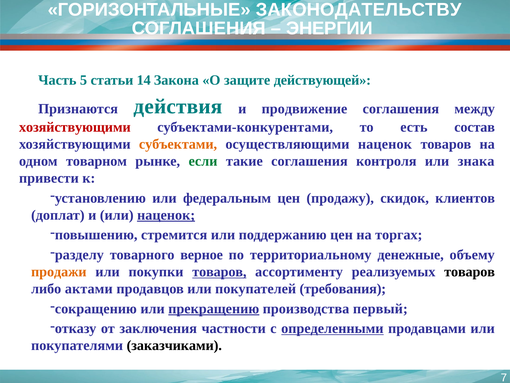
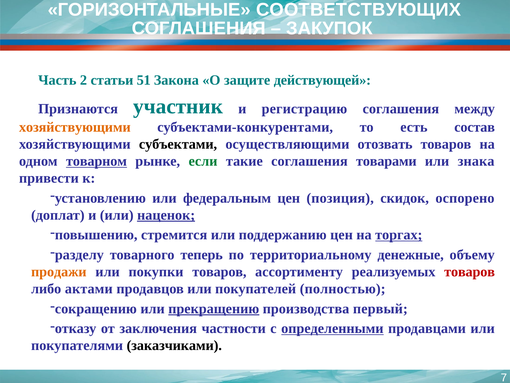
ЗАКОНОДАТЕЛЬСТВУ: ЗАКОНОДАТЕЛЬСТВУ -> СООТВЕТСТВУЮЩИХ (359, 10)
ЭНЕРГИИ: ЭНЕРГИИ -> ЗАКУПОК (329, 29)
5: 5 -> 2 (84, 80)
14: 14 -> 51 (144, 80)
действия: действия -> участник (178, 106)
продвижение: продвижение -> регистрацию (304, 109)
хозяйствующими colour: red -> orange (75, 127)
субъектами colour: orange -> black (178, 144)
осуществляющими наценок: наценок -> отозвать (385, 144)
товарном underline: none -> present (97, 161)
контроля: контроля -> товарами (386, 161)
продажу: продажу -> позиция (340, 198)
клиентов: клиентов -> оспорено (465, 198)
торгах underline: none -> present (399, 235)
верное: верное -> теперь (202, 254)
товаров underline: present -> none (219, 272)
товаров colour: black -> red (470, 272)
требования: требования -> полностью (343, 289)
